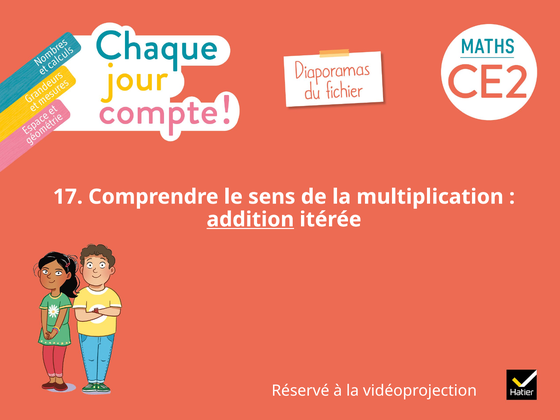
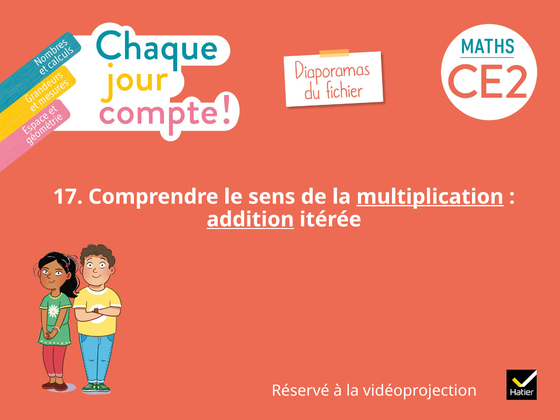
multiplication underline: none -> present (430, 197)
